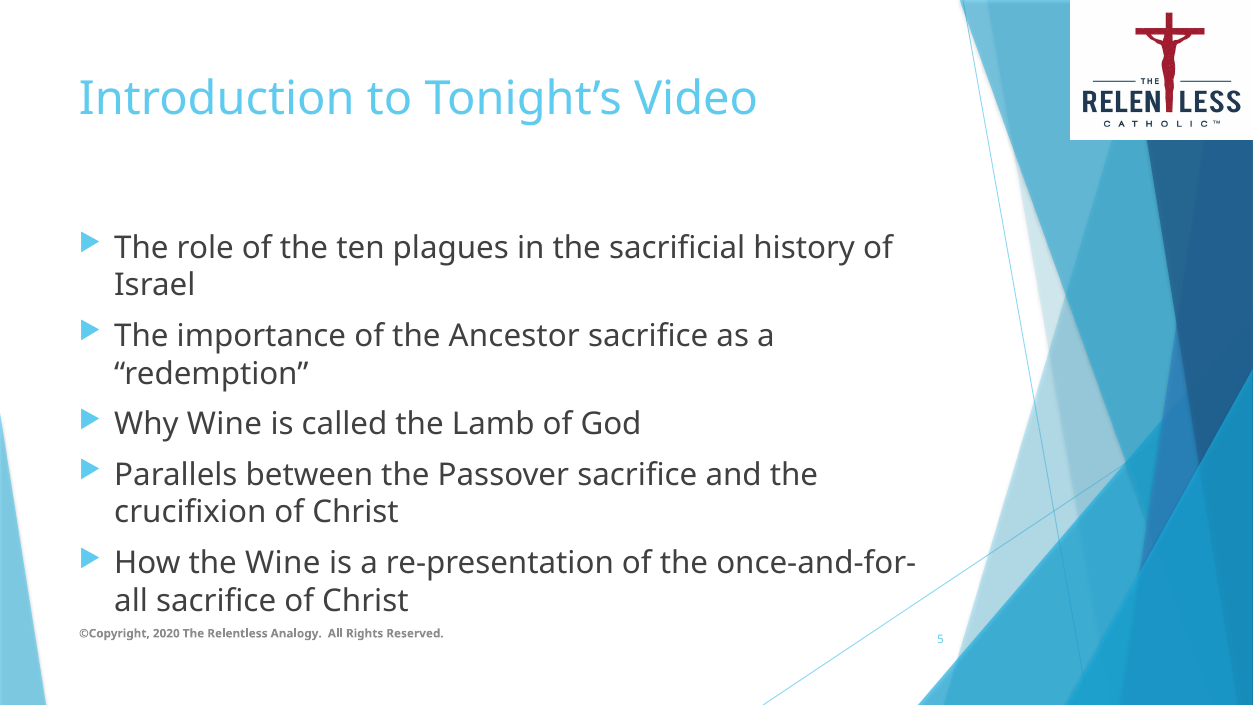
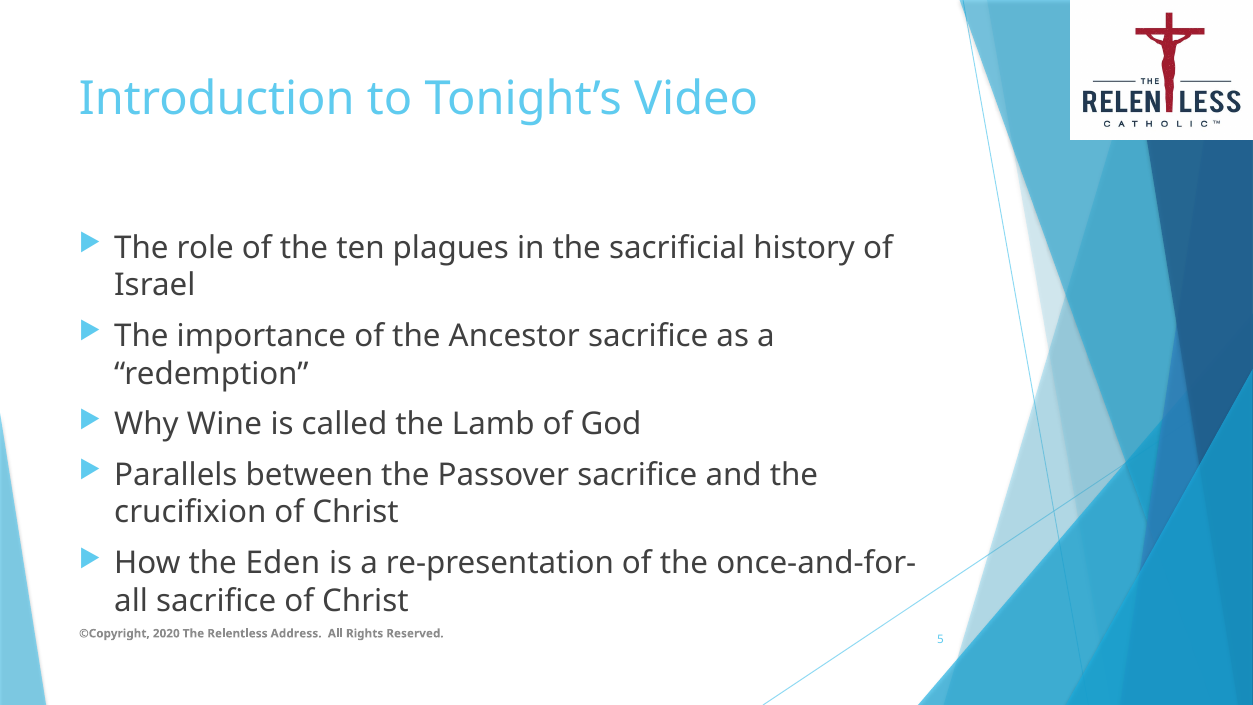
the Wine: Wine -> Eden (283, 563)
Analogy: Analogy -> Address (296, 633)
